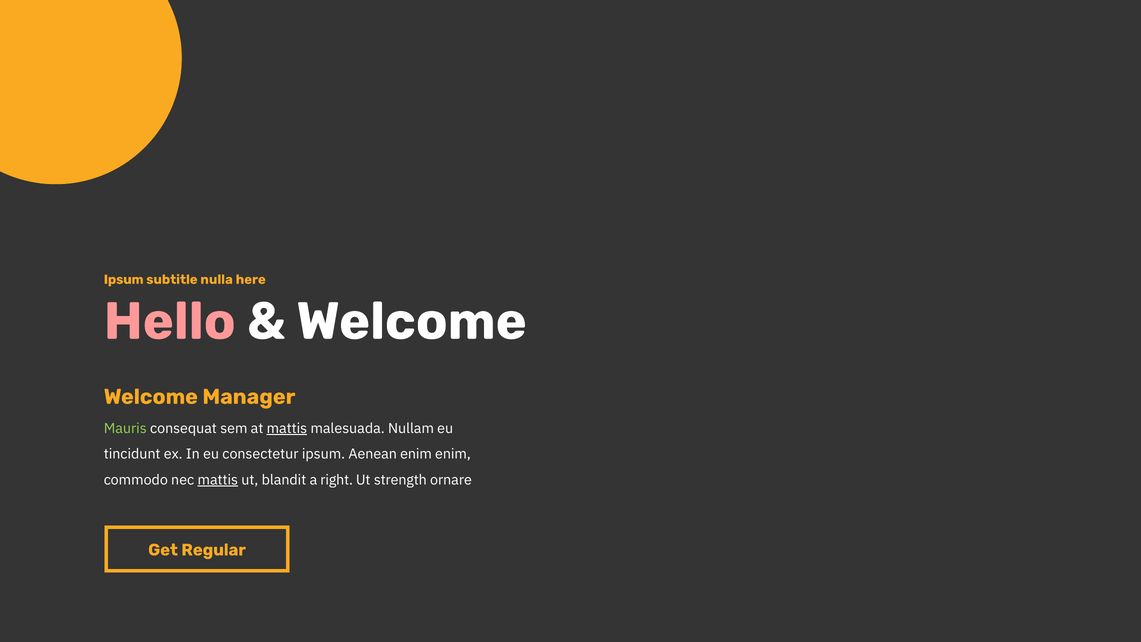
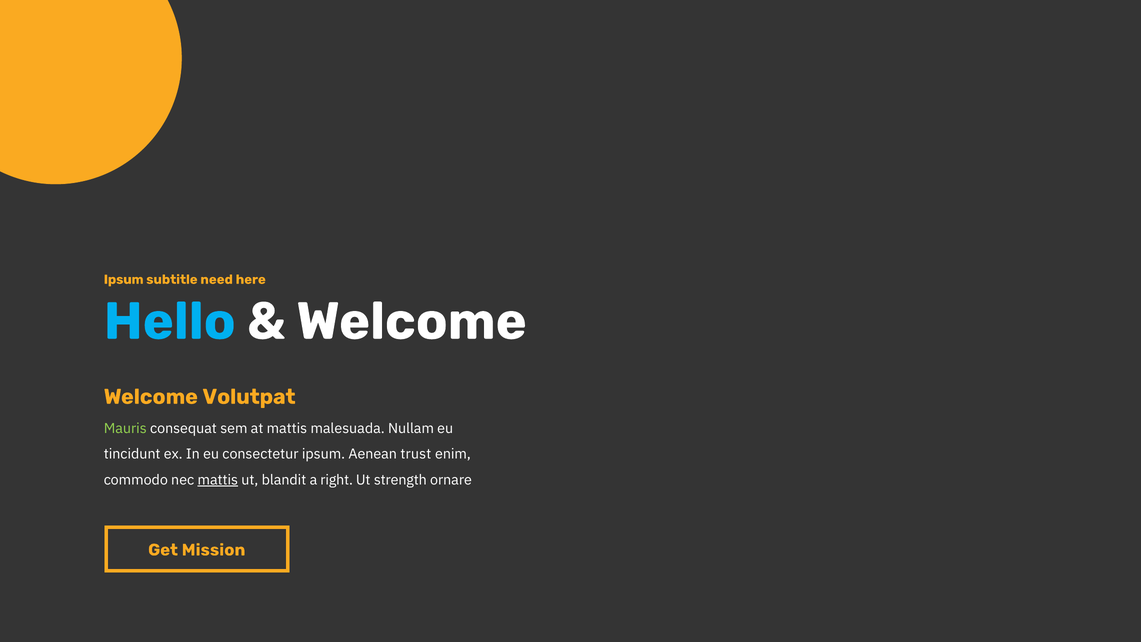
nulla: nulla -> need (217, 279)
Hello colour: pink -> light blue (170, 321)
Manager: Manager -> Volutpat (249, 397)
mattis underline: present -> none (287, 428)
Aenean enim: enim -> trust (416, 454)
Regular: Regular -> Mission (214, 550)
